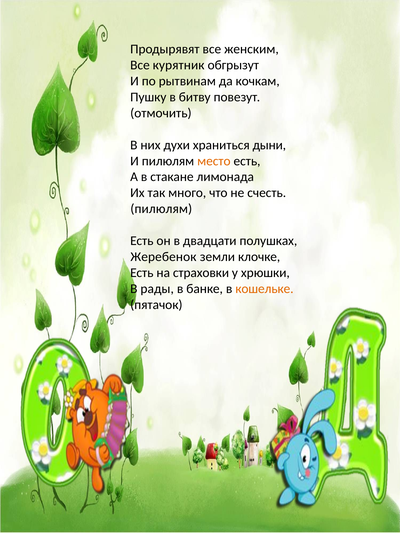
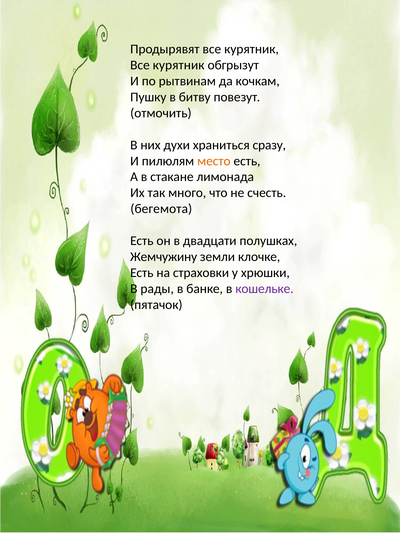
Продырявят все женским: женским -> курятник (251, 49)
дыни: дыни -> сразу (269, 145)
пилюлям: пилюлям -> бегемота (161, 209)
Жеребенок: Жеребенок -> Жемчужину (164, 257)
кошельке colour: orange -> purple (264, 289)
